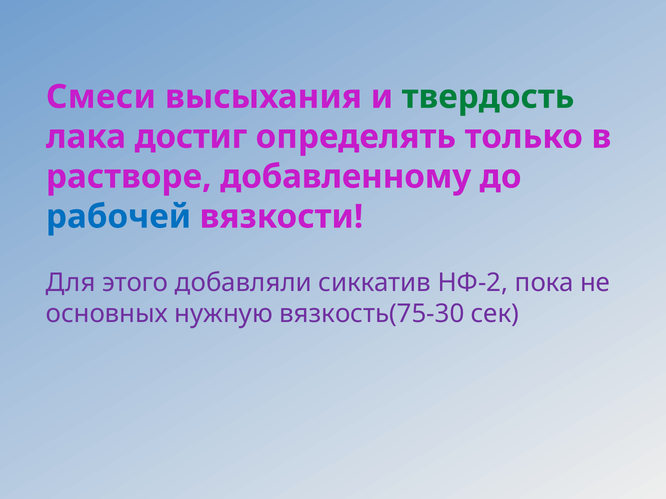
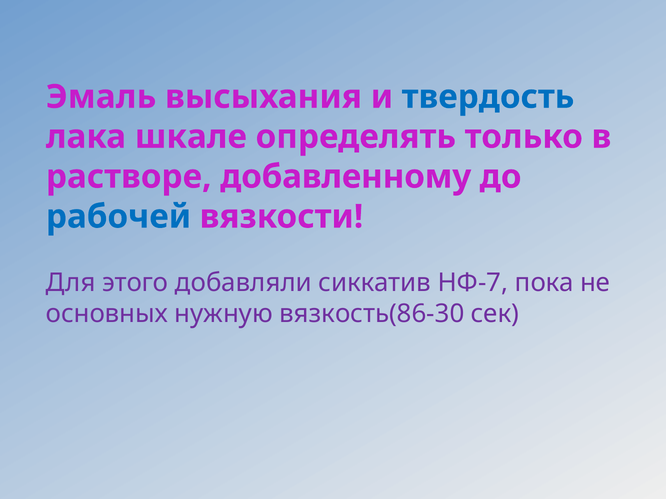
Смеси: Смеси -> Эмаль (101, 97)
твердость colour: green -> blue (488, 97)
достиг: достиг -> шкале (191, 137)
НФ-2: НФ-2 -> НФ-7 (473, 283)
вязкость(75-30: вязкость(75-30 -> вязкость(86-30 (372, 314)
